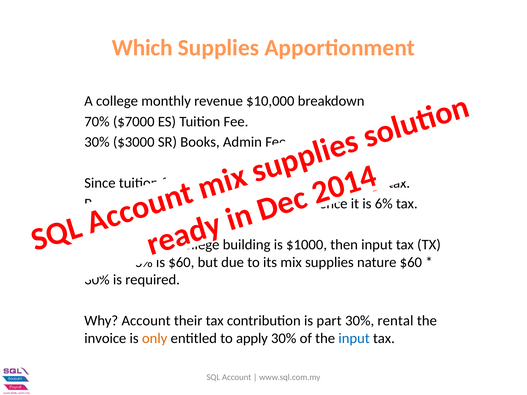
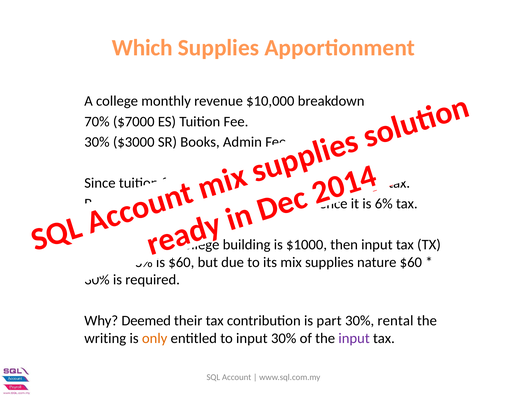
Why Account: Account -> Deemed (146, 321)
invoice: invoice -> writing (105, 339)
to apply: apply -> input (252, 339)
input colour: blue -> purple (354, 339)
